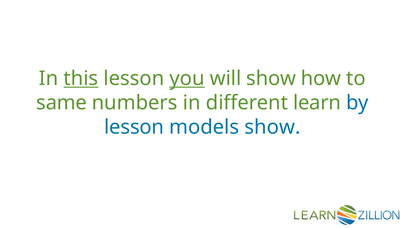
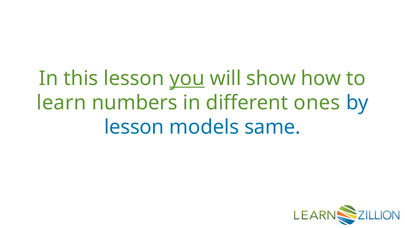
this underline: present -> none (81, 78)
same: same -> learn (61, 103)
learn: learn -> ones (317, 103)
models show: show -> same (273, 127)
